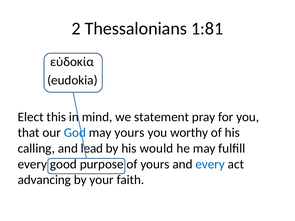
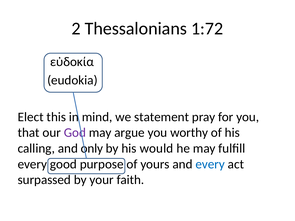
1:81: 1:81 -> 1:72 (207, 29)
God colour: blue -> purple (75, 133)
may yours: yours -> argue (130, 133)
lead: lead -> only (92, 149)
advancing: advancing -> surpassed (44, 180)
